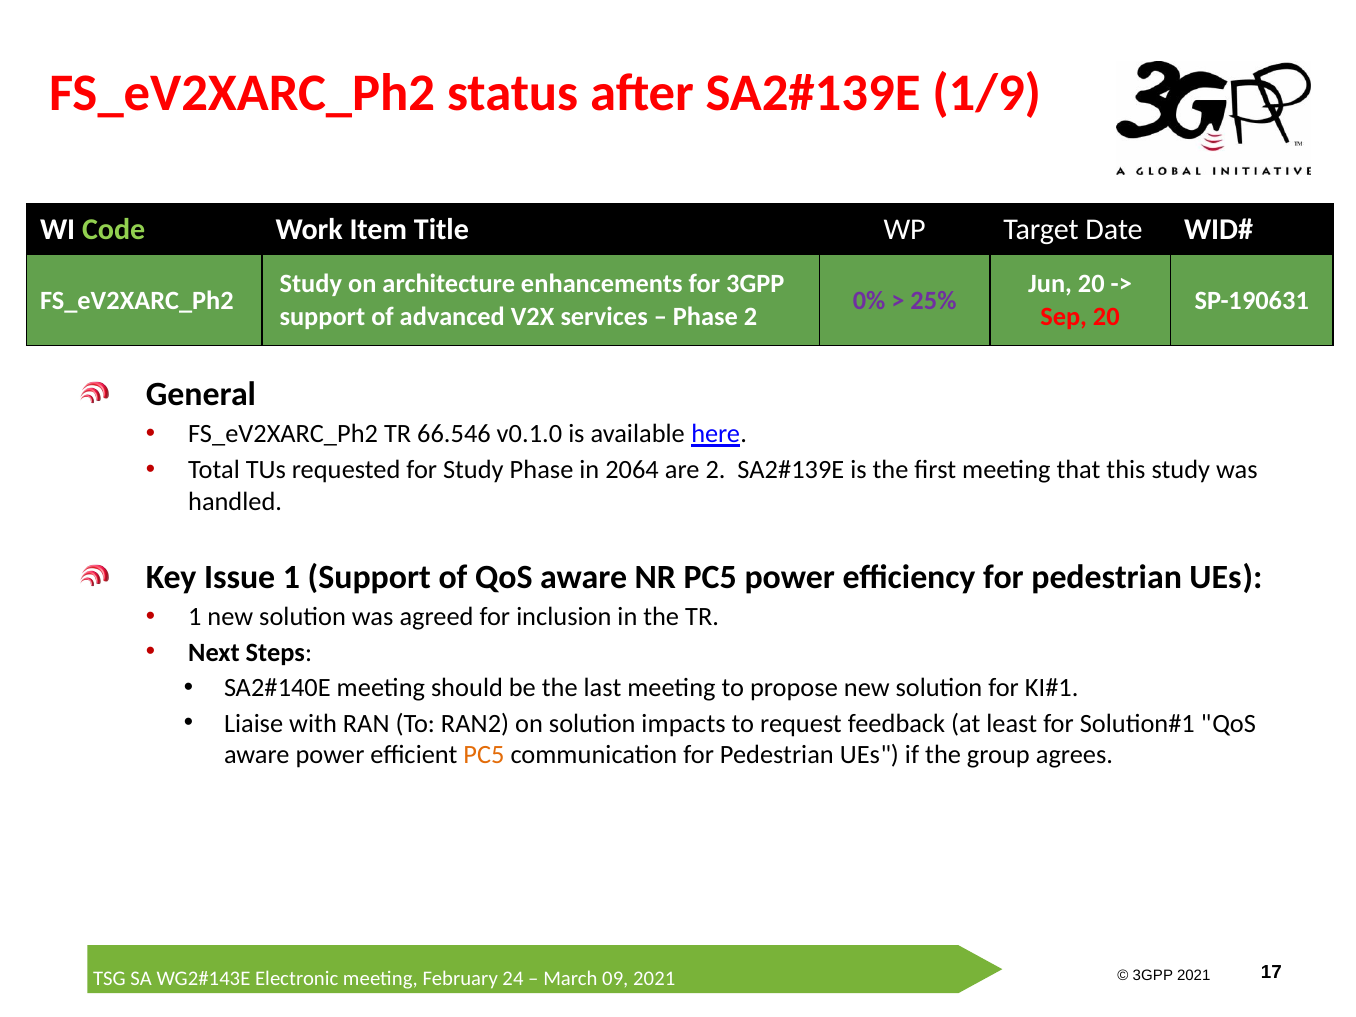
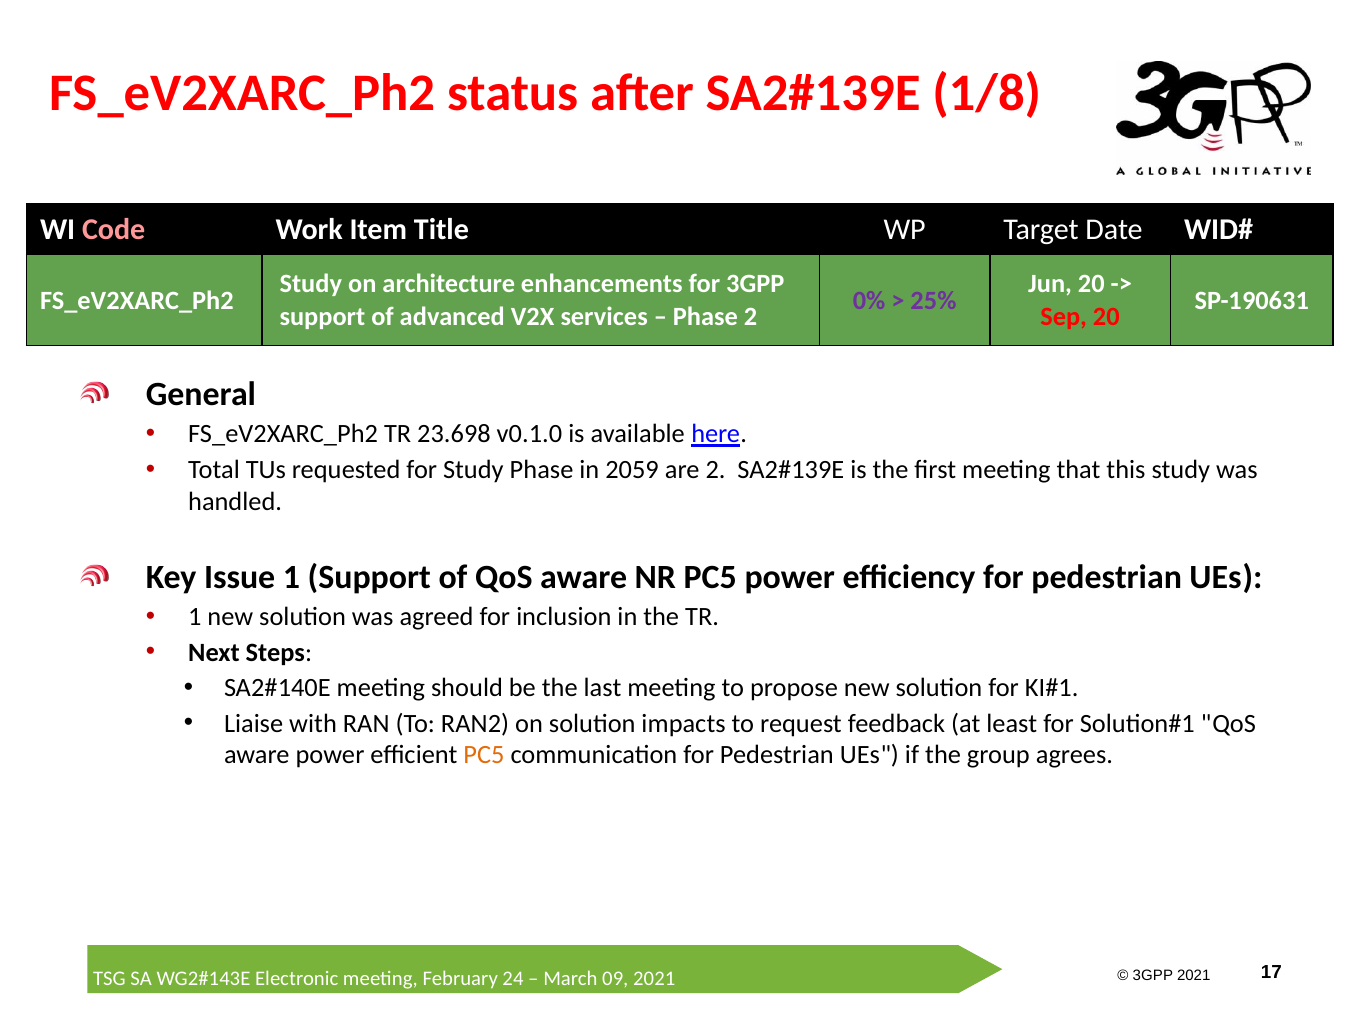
1/9: 1/9 -> 1/8 (987, 93)
Code colour: light green -> pink (114, 230)
66.546: 66.546 -> 23.698 (454, 434)
2064: 2064 -> 2059 (632, 470)
